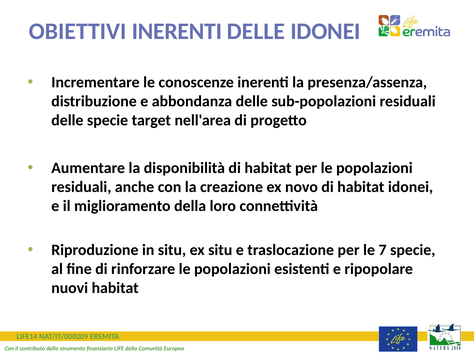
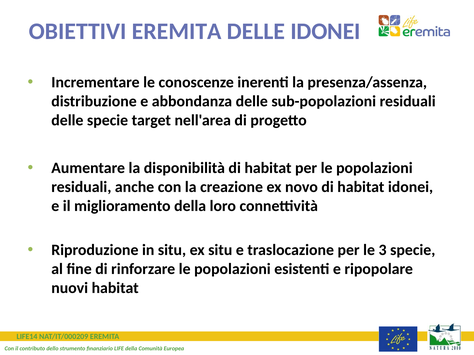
OBIETTIVI INERENTI: INERENTI -> EREMITA (177, 31)
7: 7 -> 3 (383, 250)
